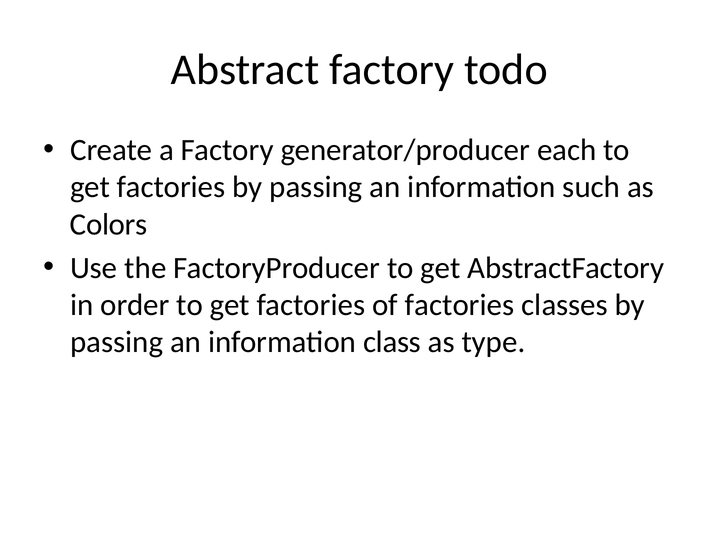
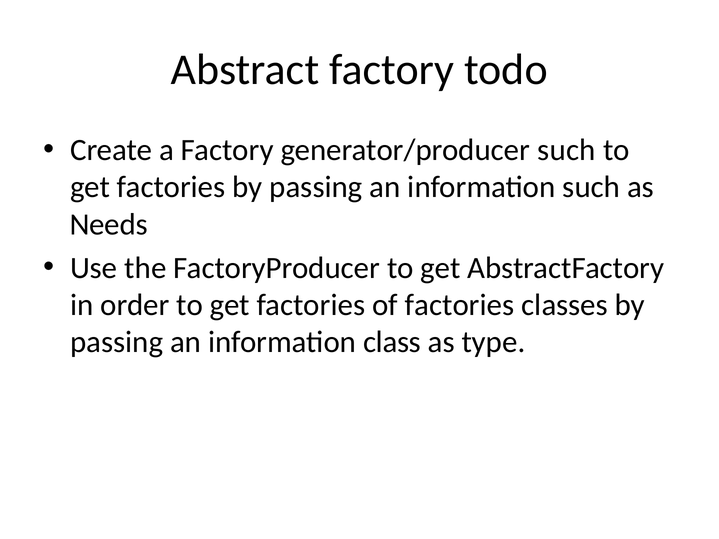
generator/producer each: each -> such (566, 150)
Colors: Colors -> Needs (109, 225)
